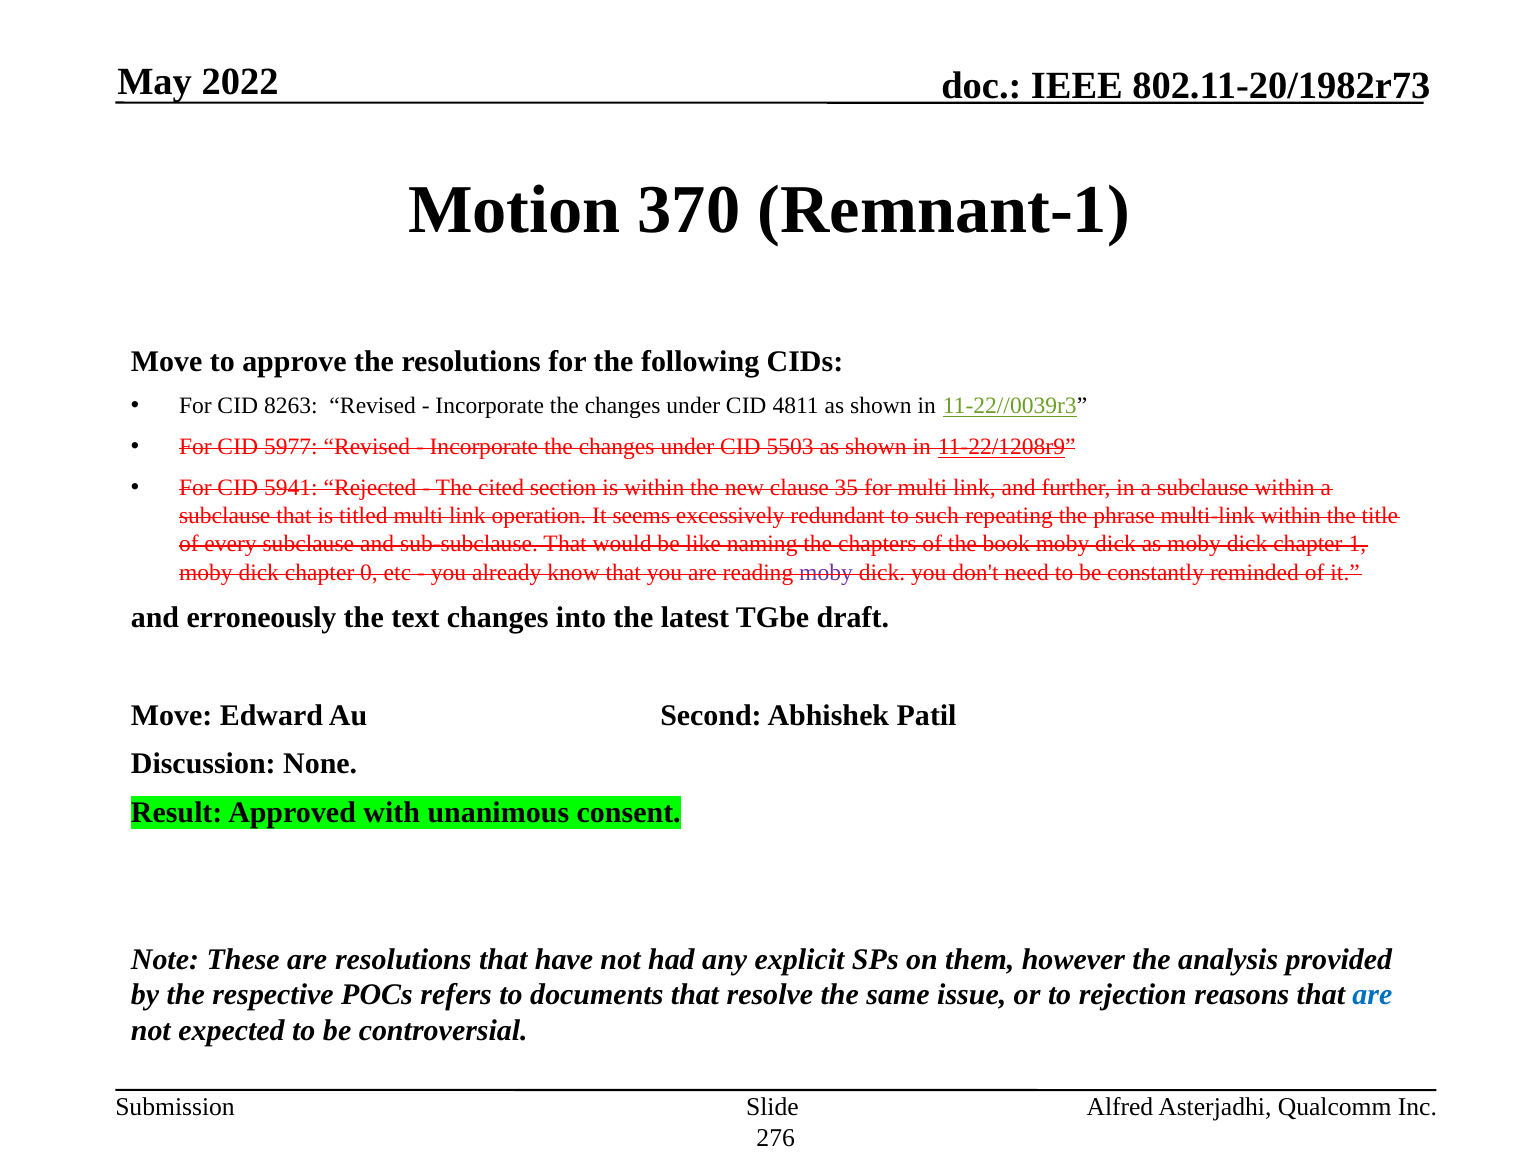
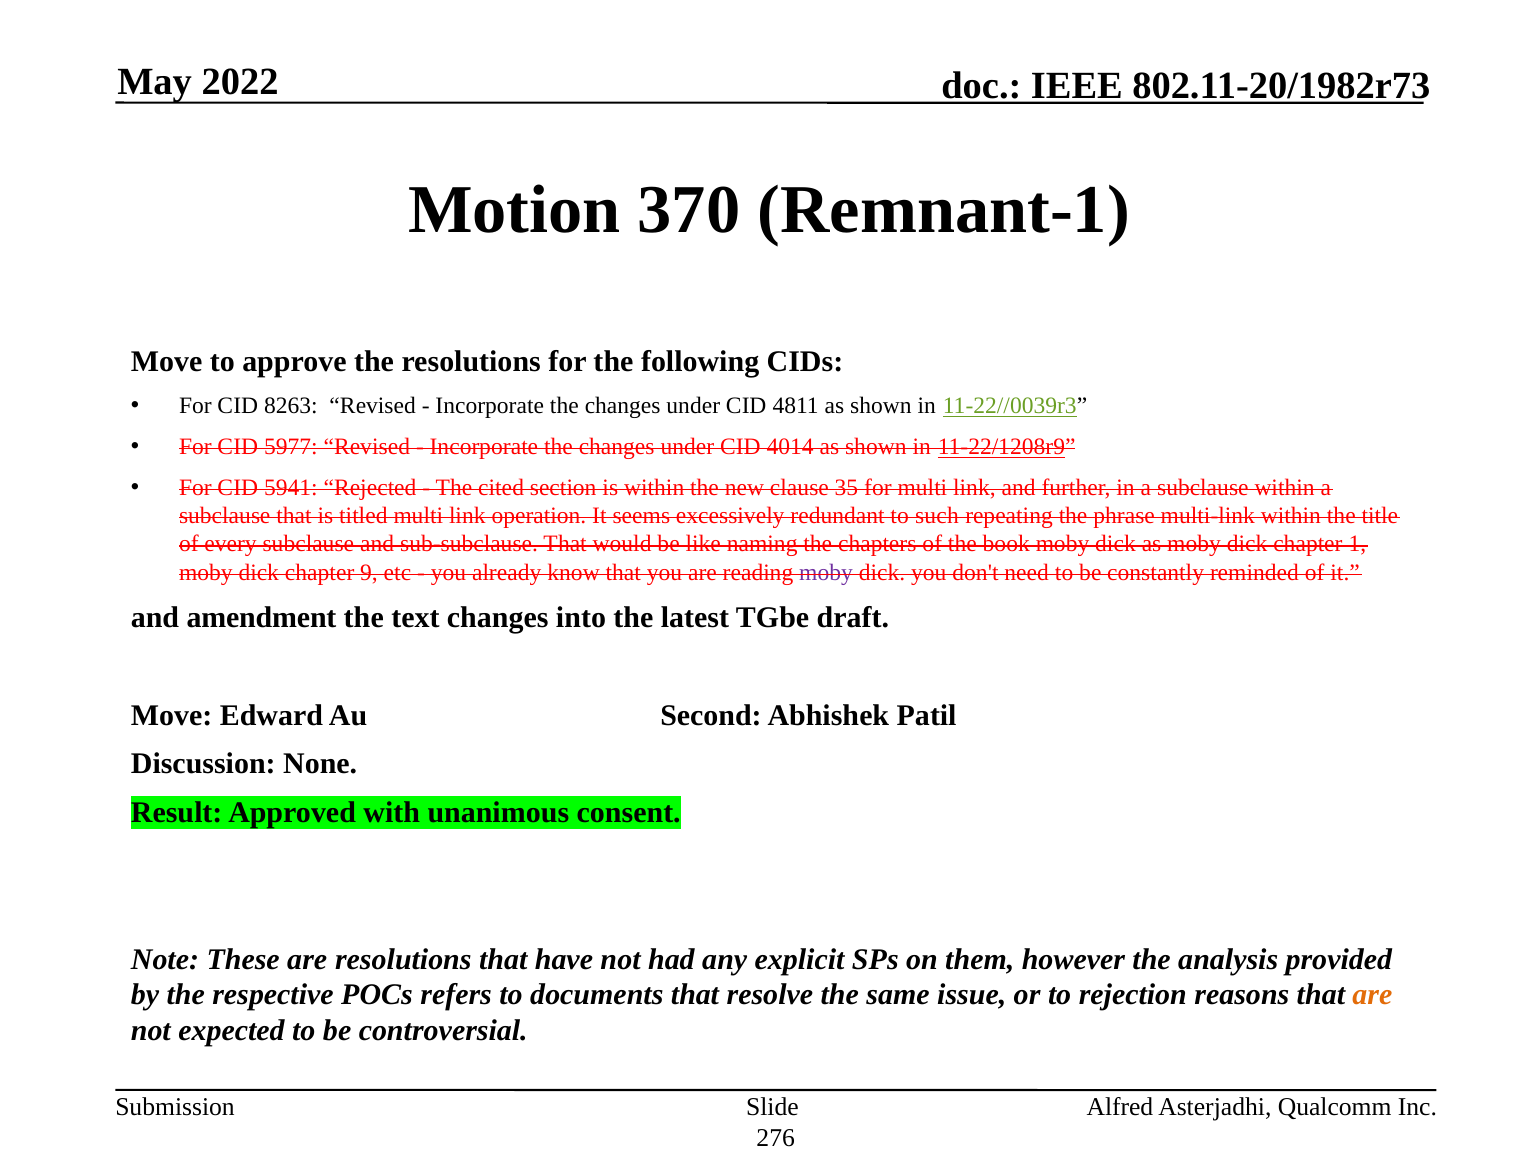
5503: 5503 -> 4014 (790, 447)
0: 0 -> 9 (369, 573)
erroneously: erroneously -> amendment (262, 618)
are colour: blue -> orange (1372, 995)
